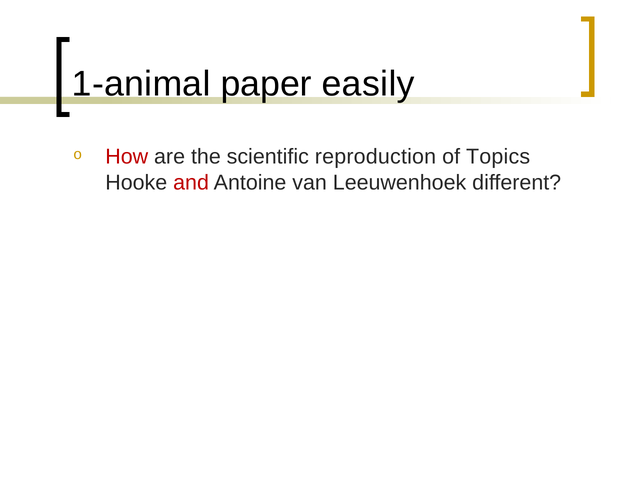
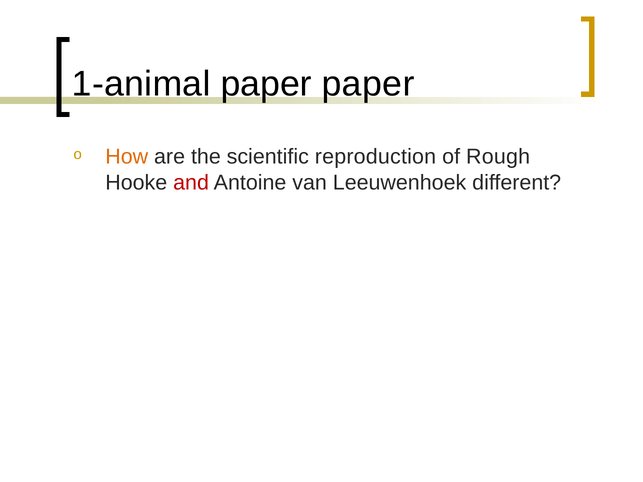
paper easily: easily -> paper (368, 84)
How colour: red -> orange (127, 157)
Topics: Topics -> Rough (498, 157)
